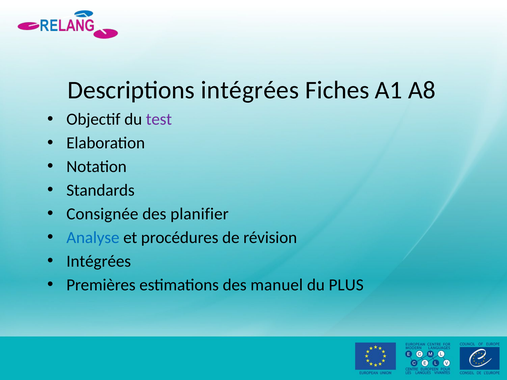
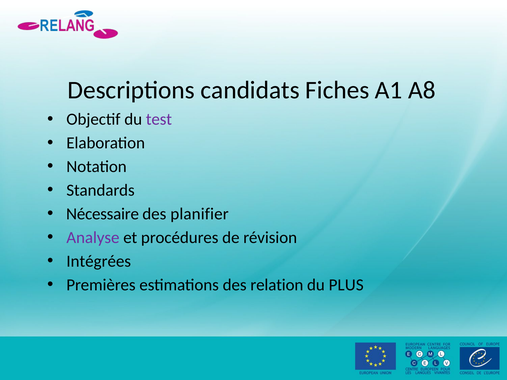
Descriptions intégrées: intégrées -> candidats (250, 90)
Consignée: Consignée -> Nécessaire (103, 214)
Analyse colour: blue -> purple (93, 238)
manuel: manuel -> relation (277, 285)
